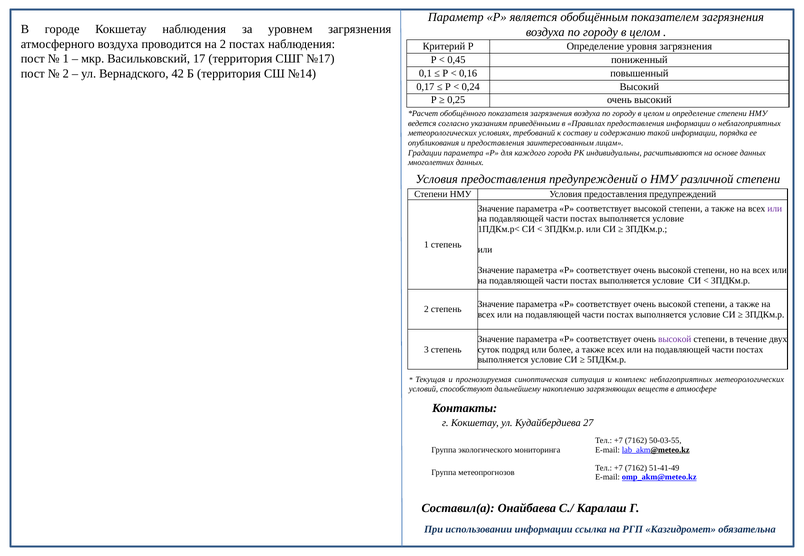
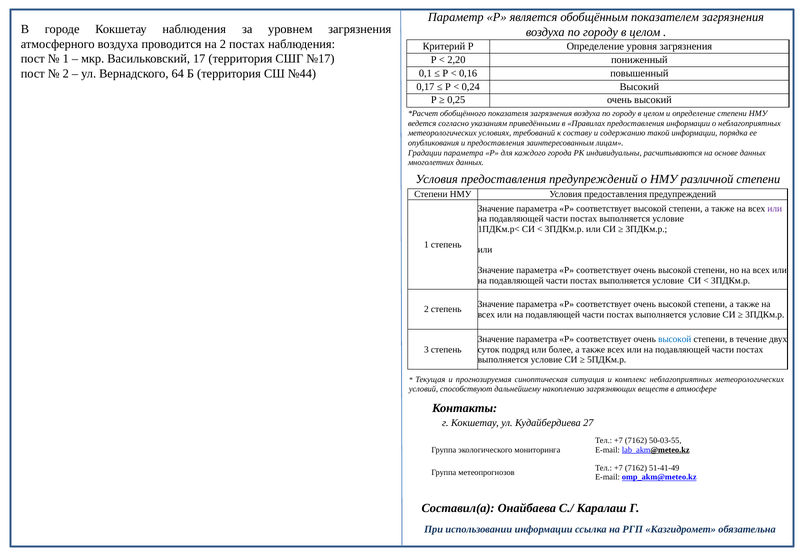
0,45: 0,45 -> 2,20 (456, 60)
42: 42 -> 64 (178, 74)
№14: №14 -> №44 (302, 74)
высокой colour: purple -> blue (675, 340)
